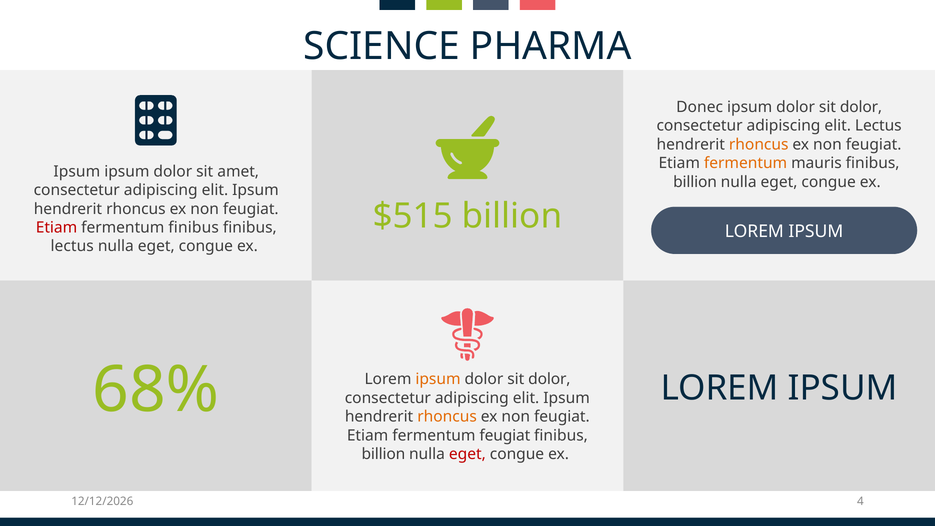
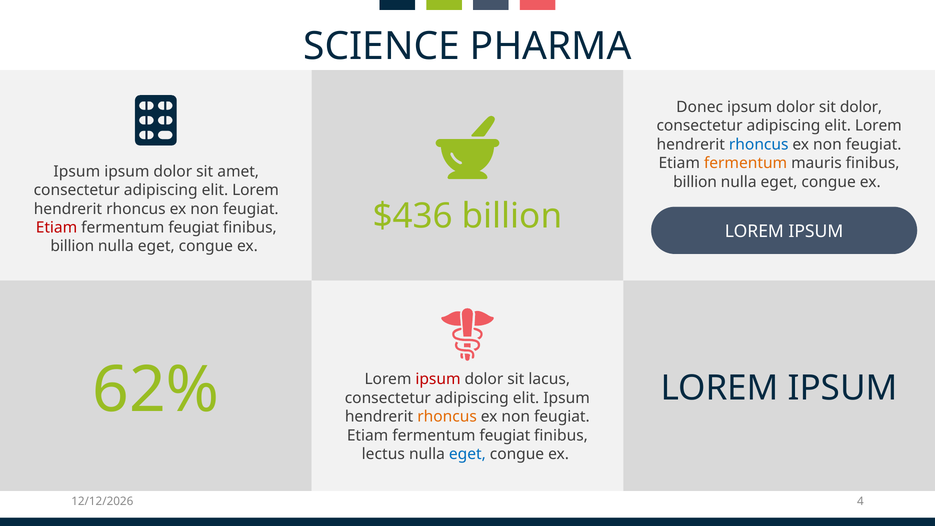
Lectus: Lectus -> Lorem (878, 126)
rhoncus colour: orange -> blue (759, 144)
Ipsum: Ipsum -> Lorem (256, 190)
$515: $515 -> $436 (413, 216)
finibus: finibus -> feugiat (194, 228)
lectus: lectus -> billion (72, 246)
68%: 68% -> 62% (156, 390)
ipsum colour: orange -> red (438, 379)
dolor: dolor -> lacus (549, 379)
billion: billion -> lectus (383, 454)
eget colour: red -> blue (467, 454)
